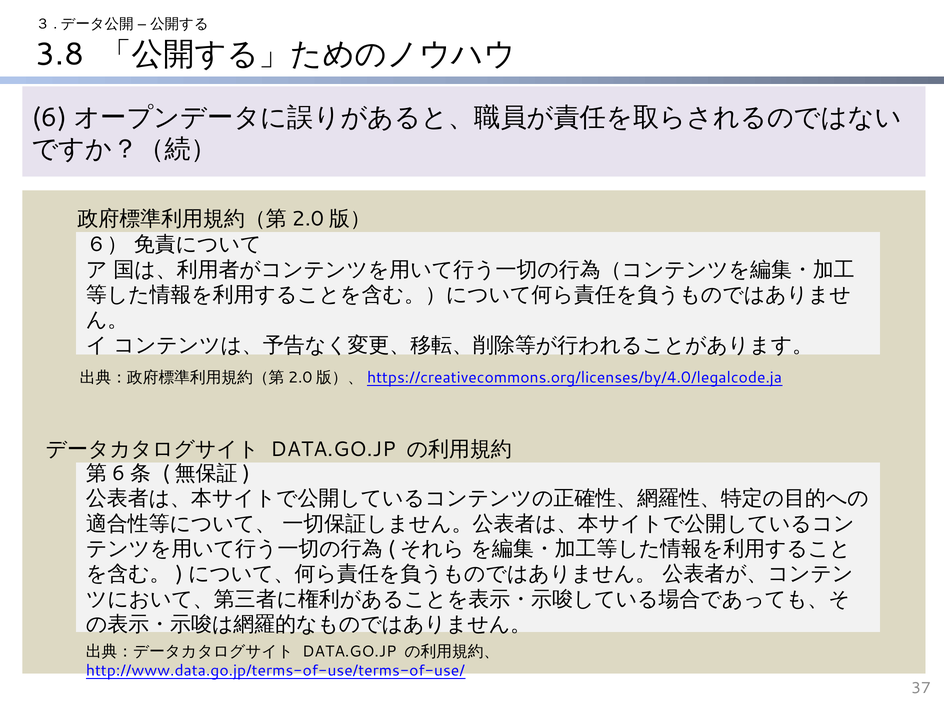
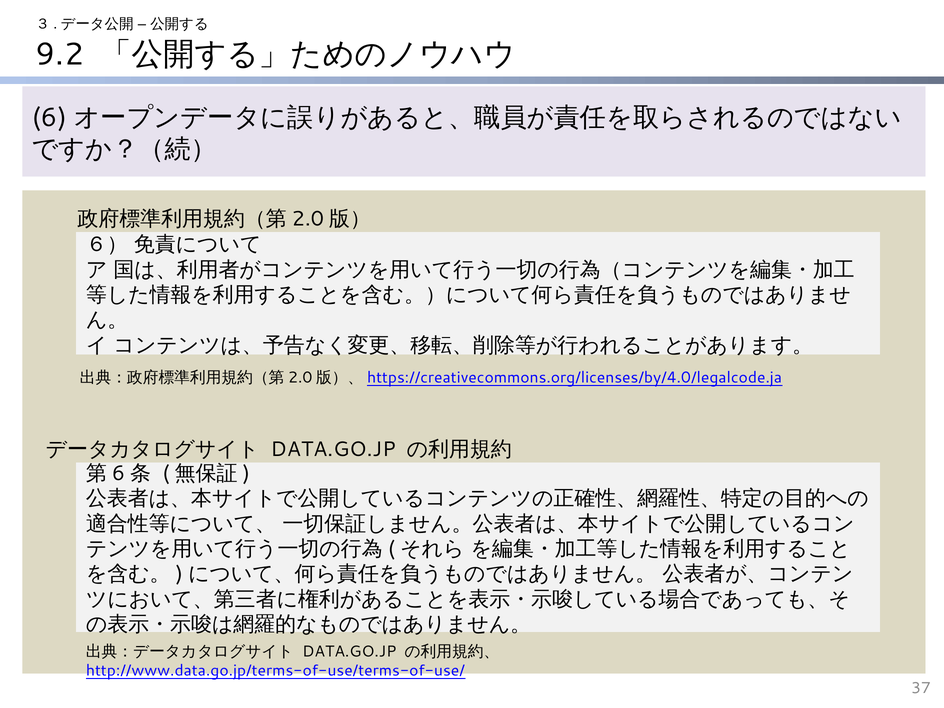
3.8: 3.8 -> 9.2 (60, 54)
